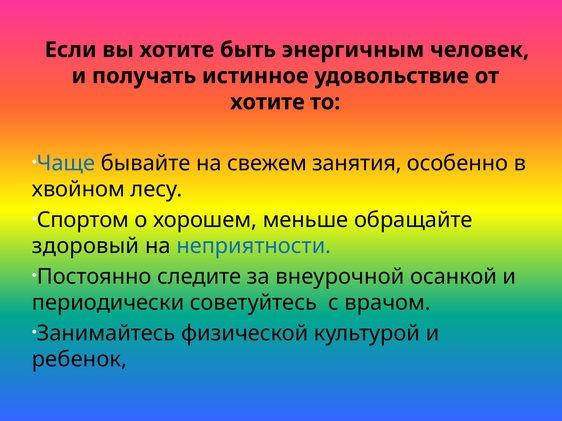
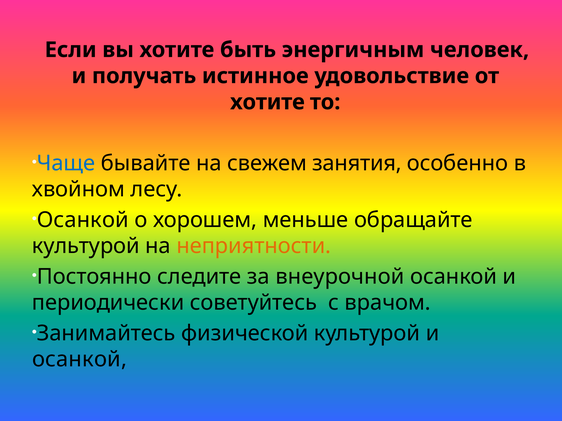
Спортом: Спортом -> Осанкой (83, 220)
здоровый: здоровый -> культурой (86, 246)
неприятности colour: blue -> orange (254, 246)
ребенок: ребенок -> осанкой (79, 360)
